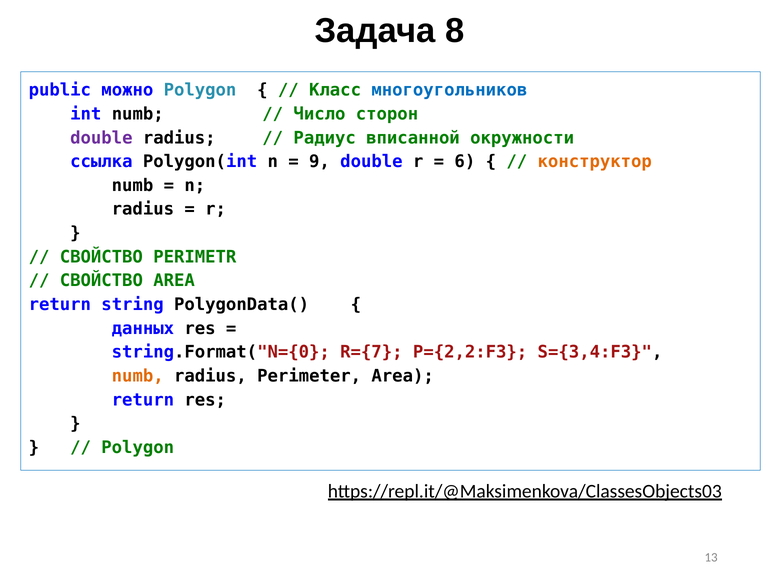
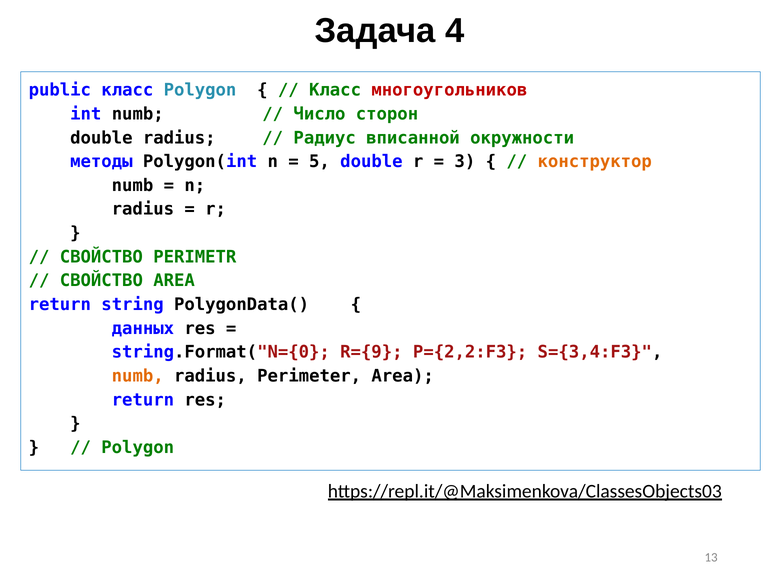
8: 8 -> 4 (455, 31)
public можно: можно -> класс (127, 90)
многоугольников colour: blue -> red (449, 90)
double colour: purple -> black (101, 138)
ссылка: ссылка -> методы (101, 162)
9: 9 -> 5 (319, 162)
6: 6 -> 3 (465, 162)
R={7: R={7 -> R={9 (371, 352)
